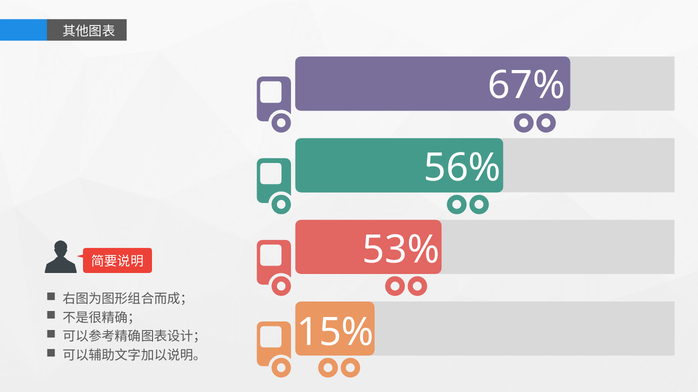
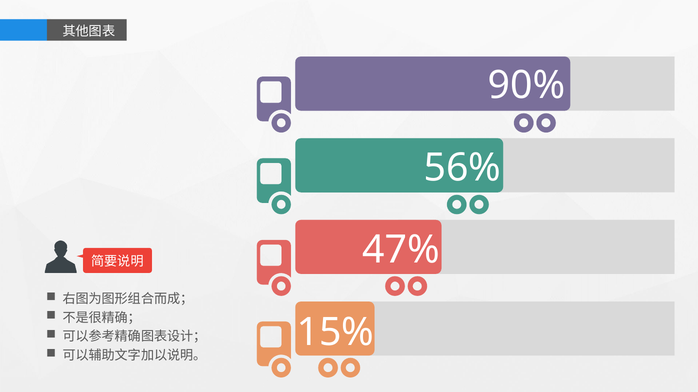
67%: 67% -> 90% (527, 85)
53%: 53% -> 47% (401, 250)
